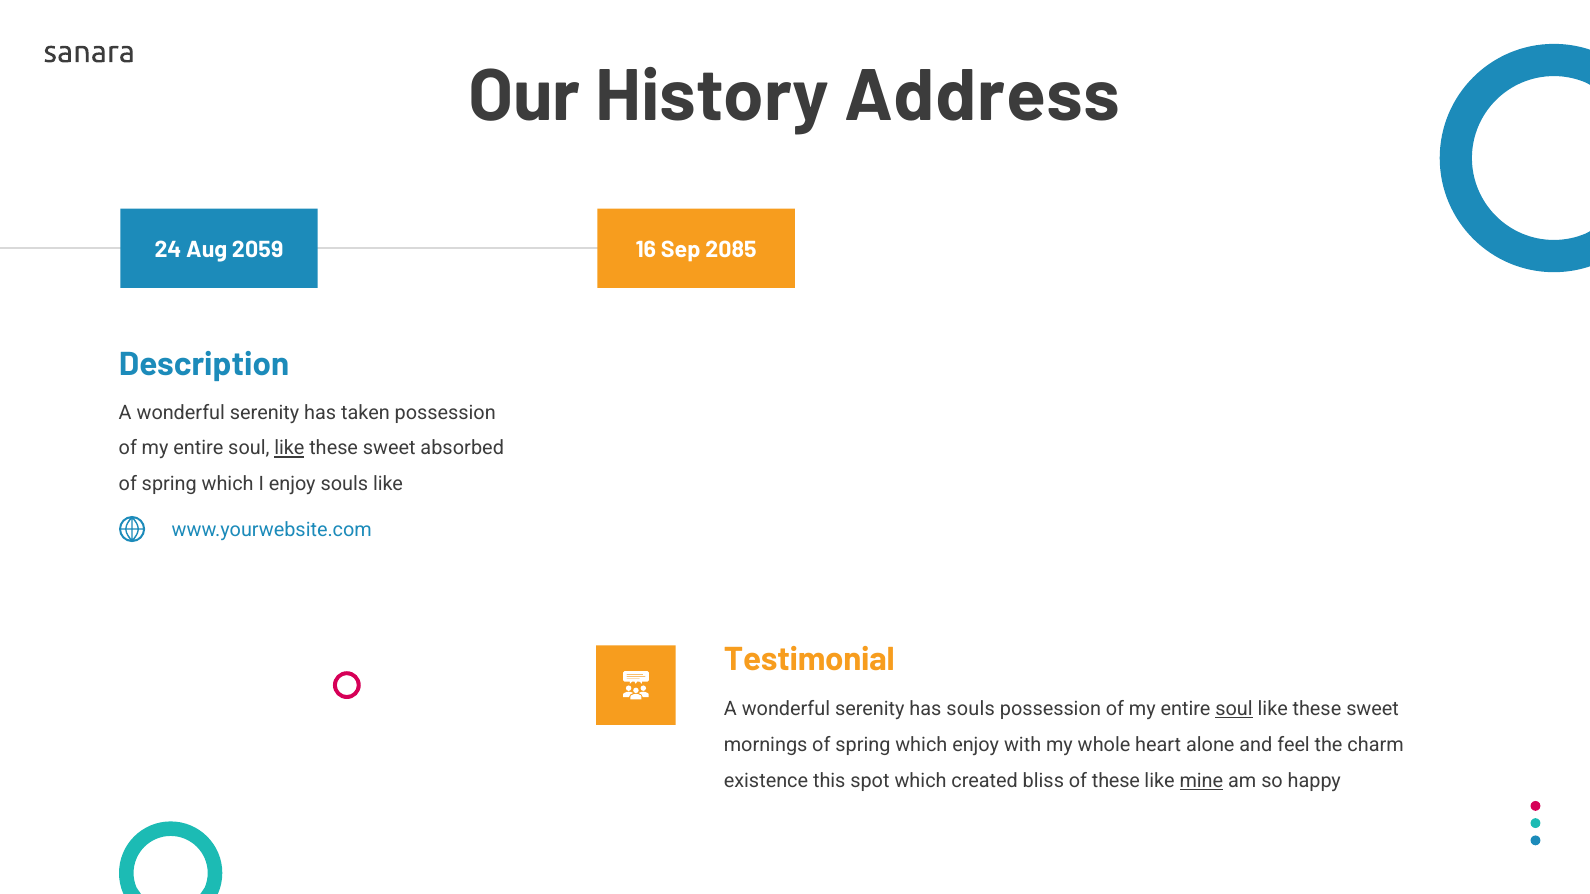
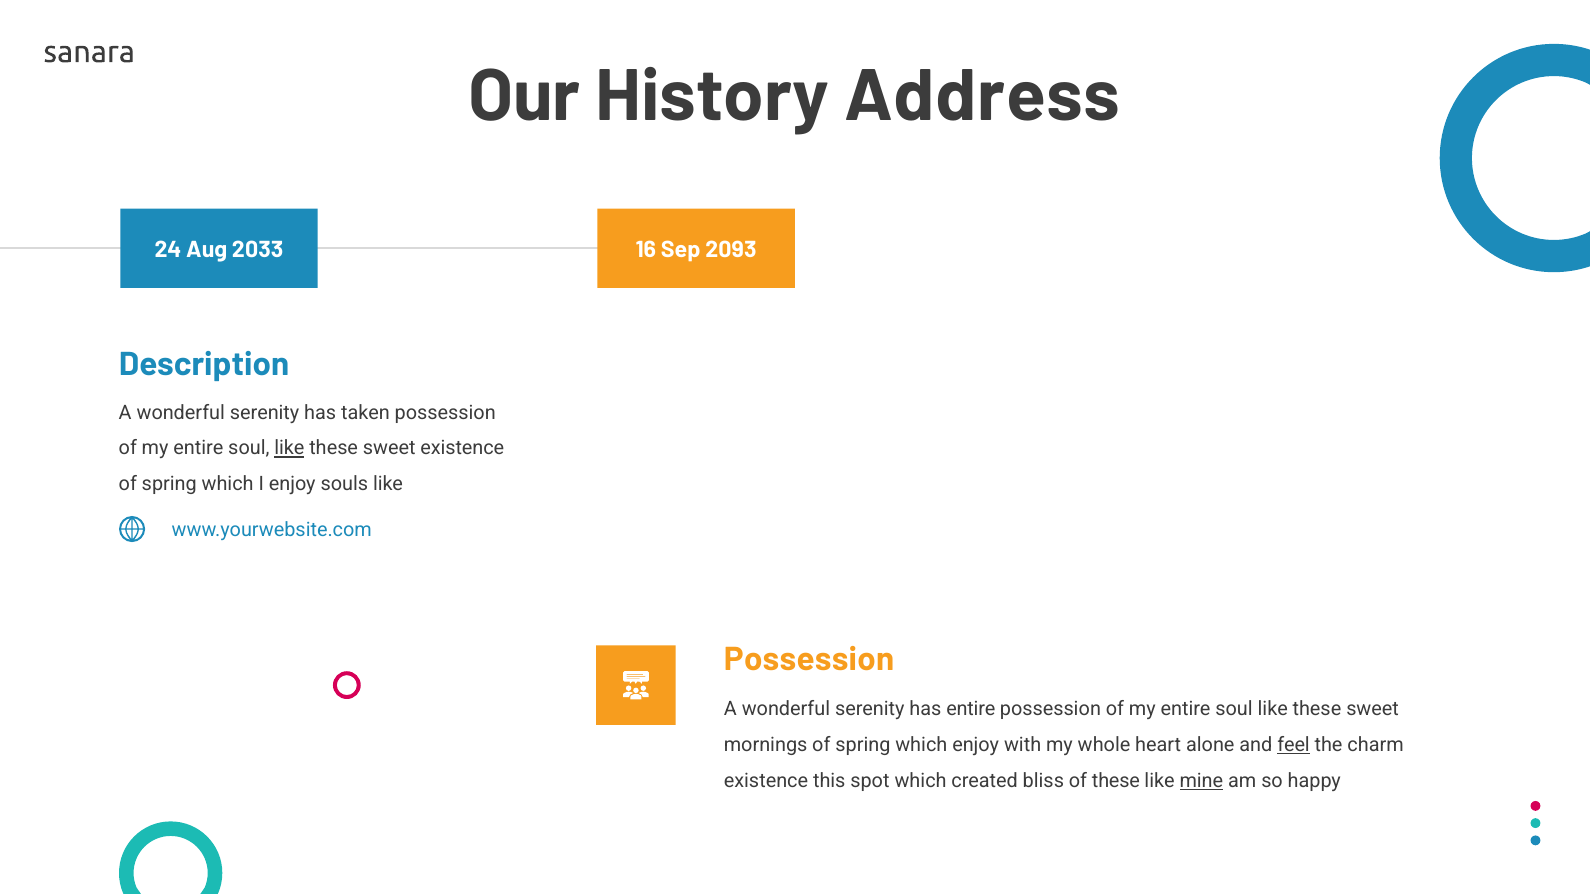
2059: 2059 -> 2033 (258, 250)
2085: 2085 -> 2093 (731, 250)
sweet absorbed: absorbed -> existence (462, 449)
Testimonial: Testimonial -> Possession (809, 660)
has souls: souls -> entire (971, 710)
soul underline: present -> none (1234, 710)
feel underline: none -> present (1294, 745)
